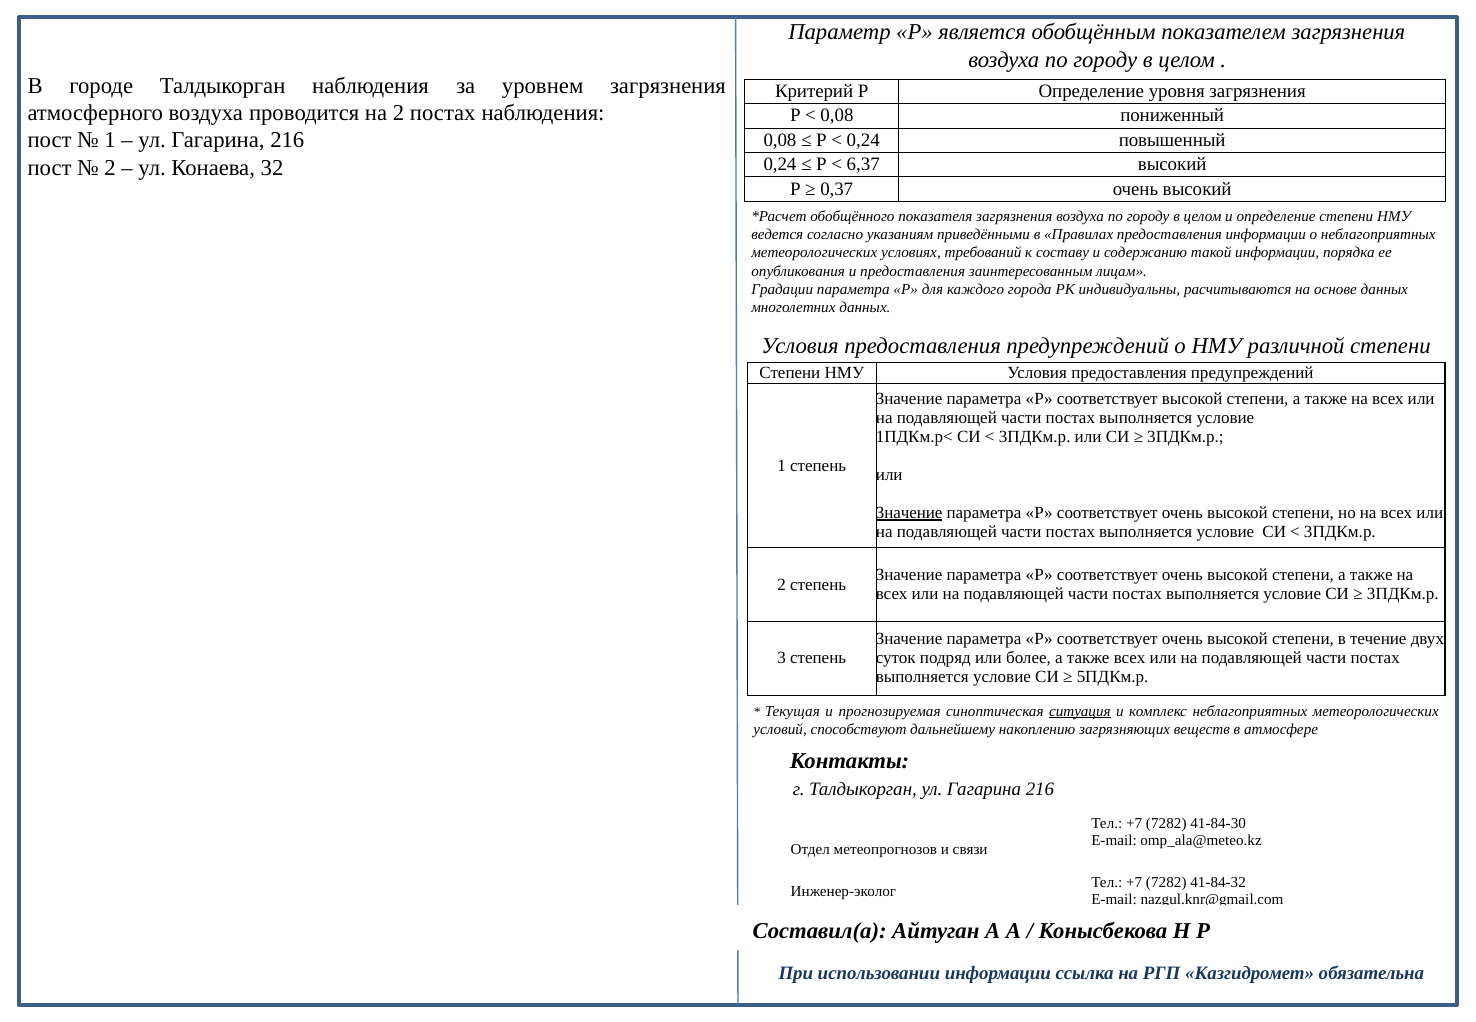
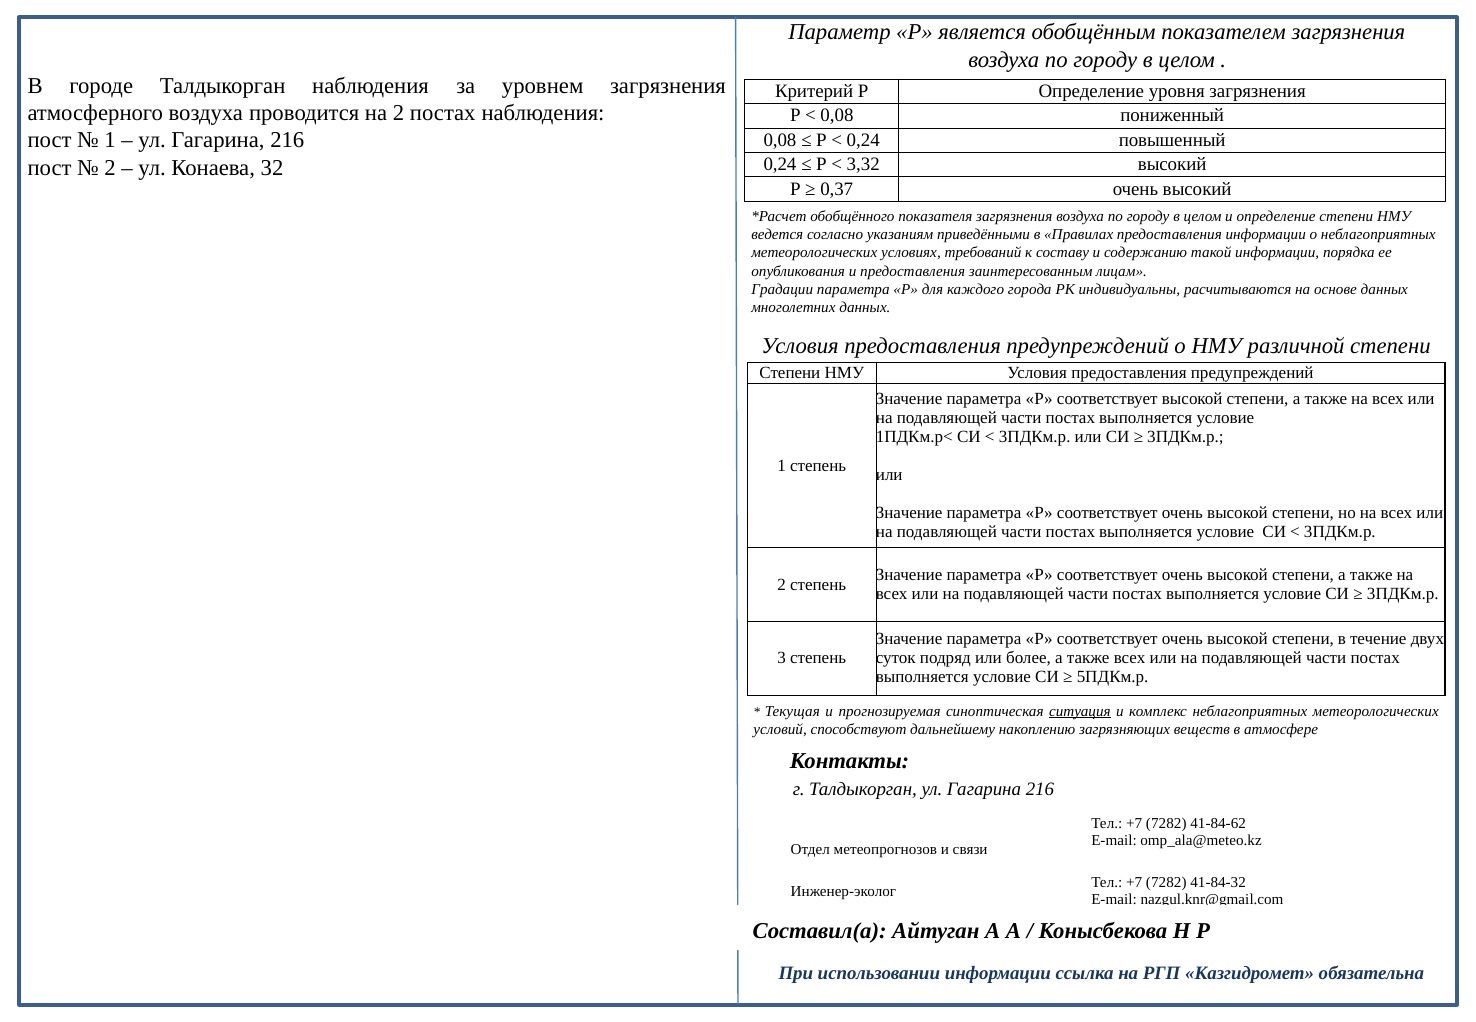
6,37: 6,37 -> 3,32 (863, 164)
Значение underline: present -> none (909, 513)
41-84-30: 41-84-30 -> 41-84-62 (1218, 824)
